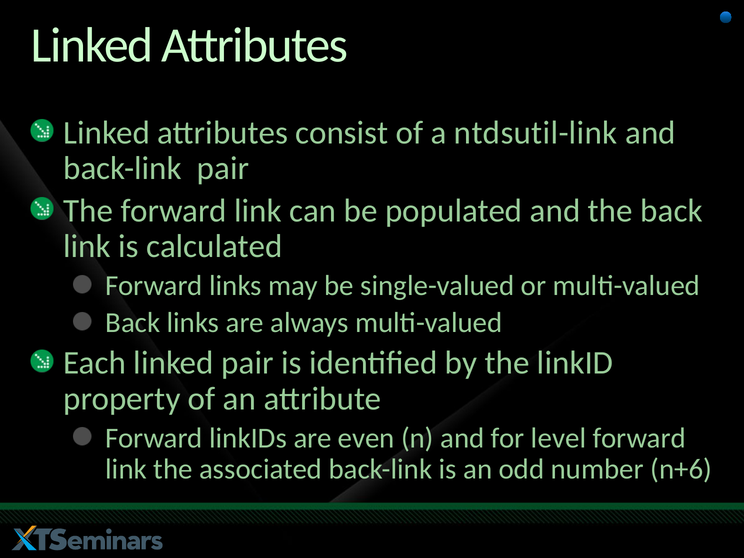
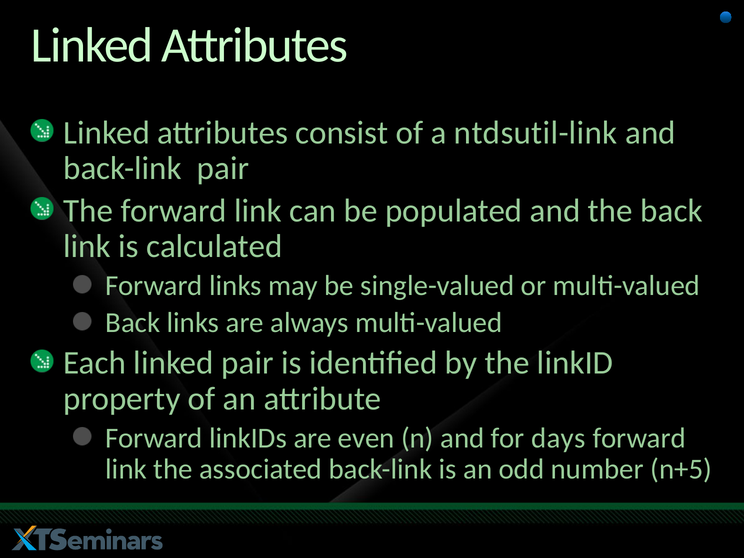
level: level -> days (559, 438)
n+6: n+6 -> n+5 (681, 469)
